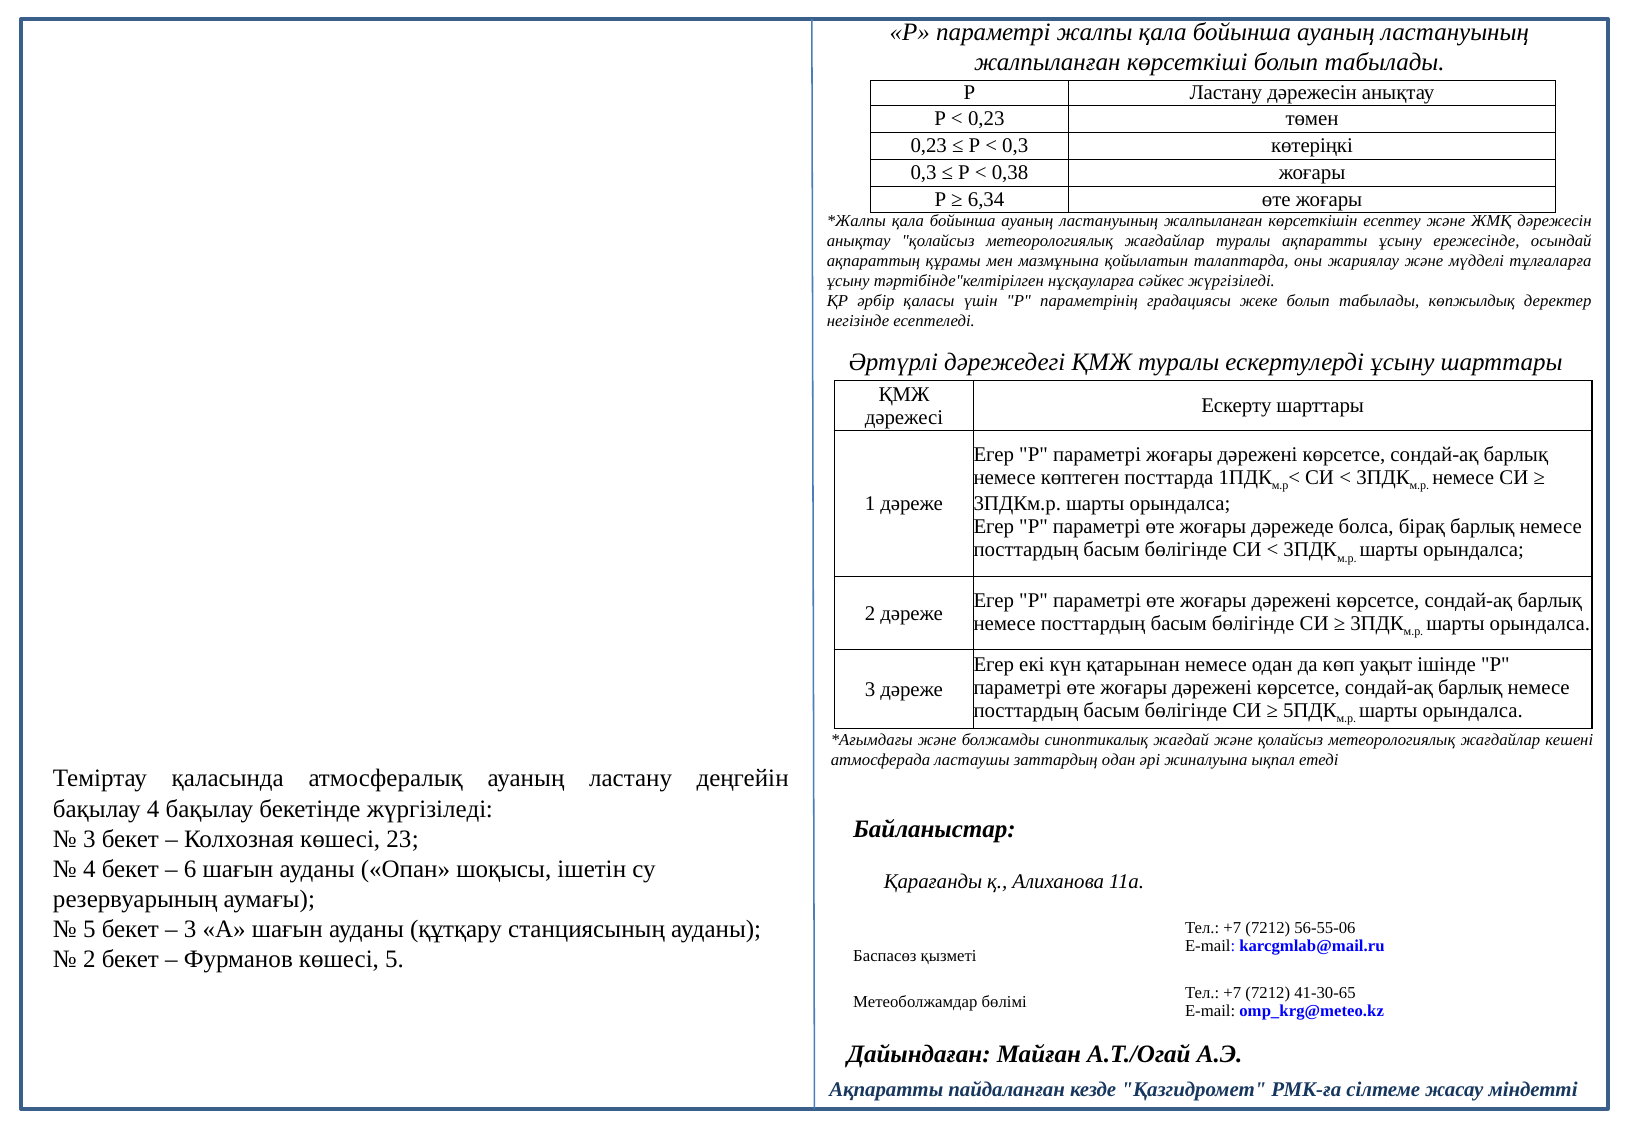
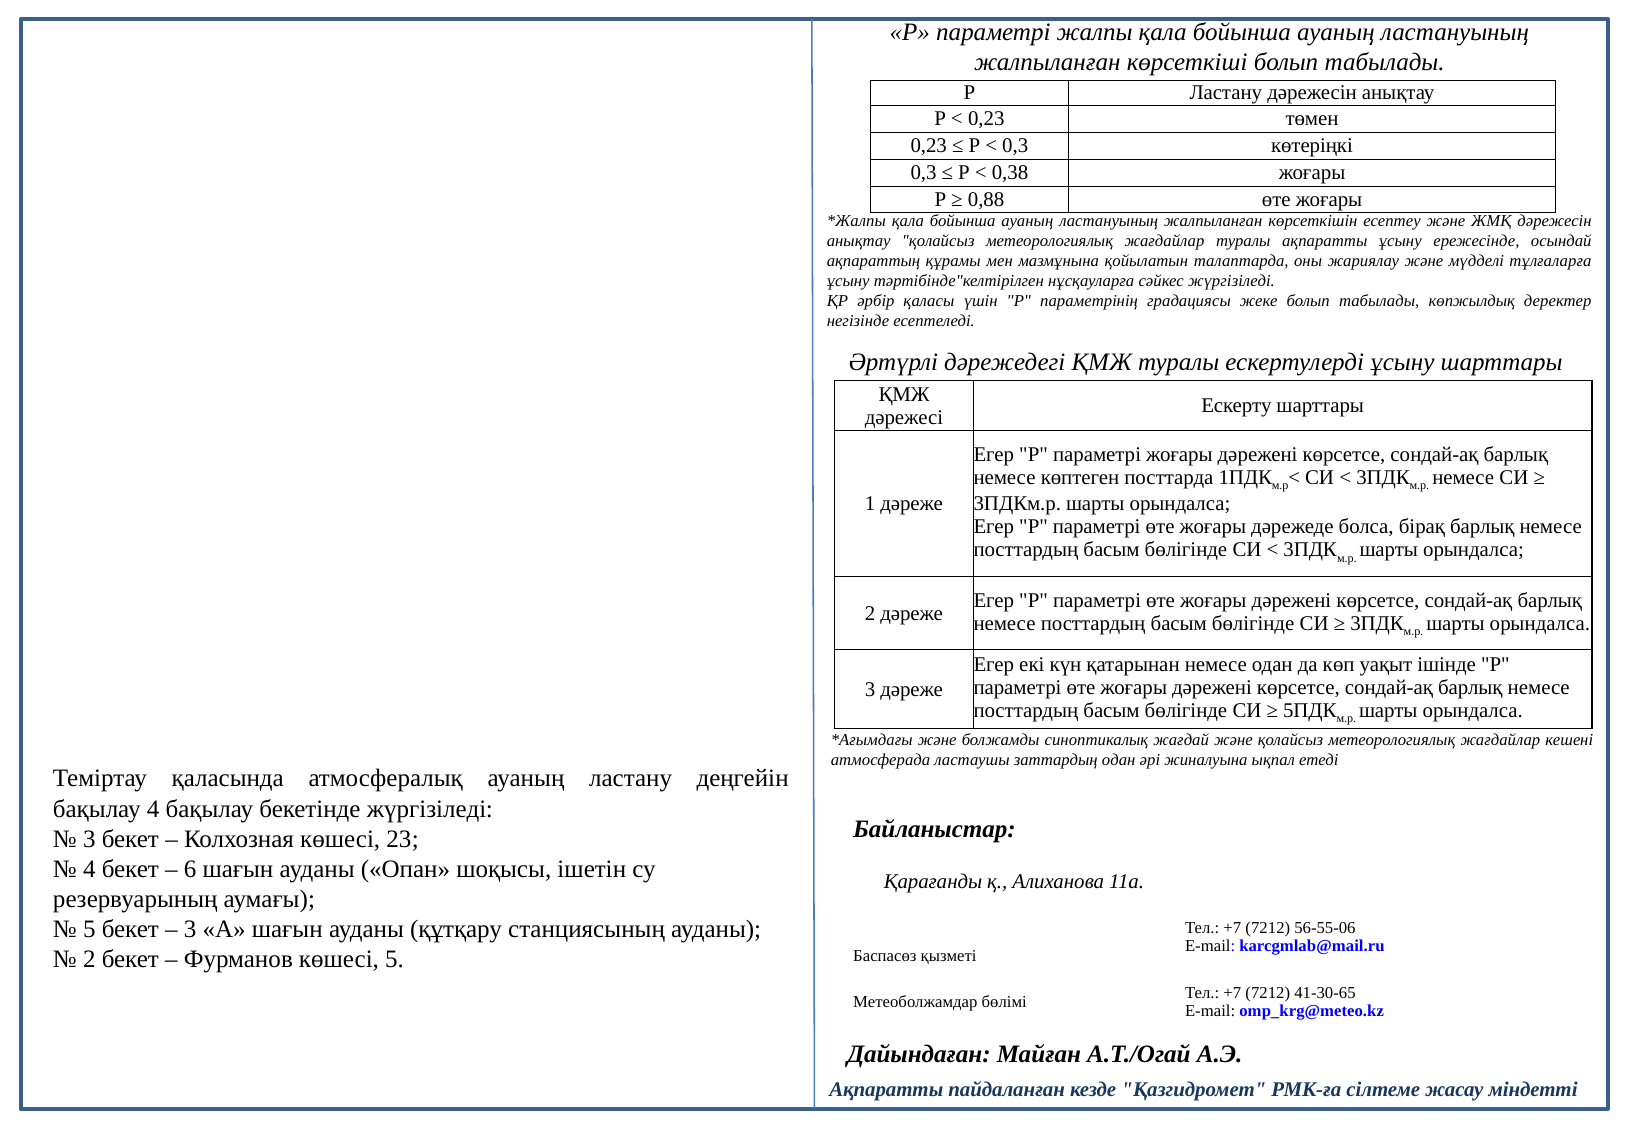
6,34: 6,34 -> 0,88 (986, 199)
